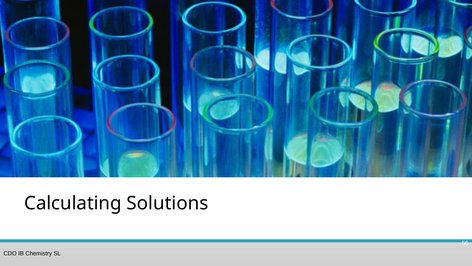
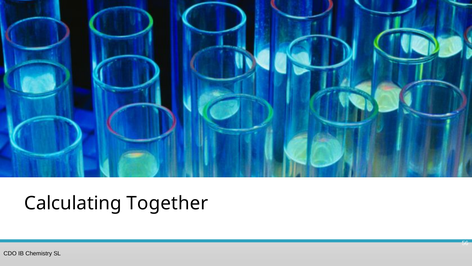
Solutions: Solutions -> Together (167, 203)
